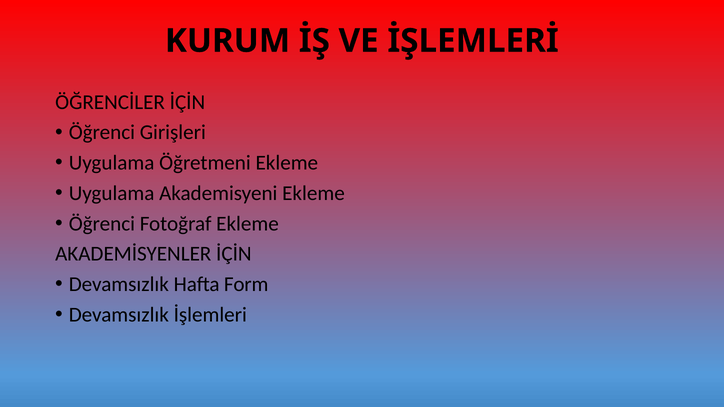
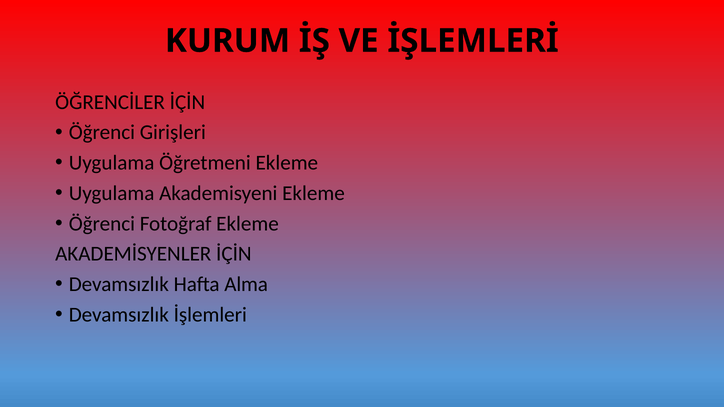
Form: Form -> Alma (246, 284)
